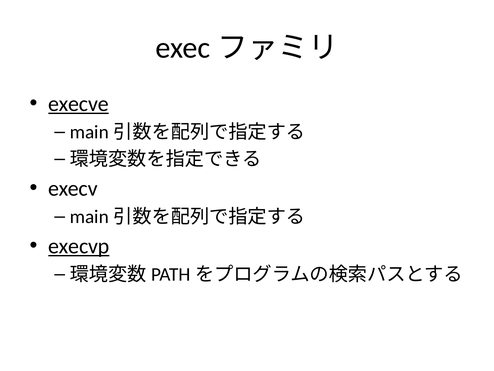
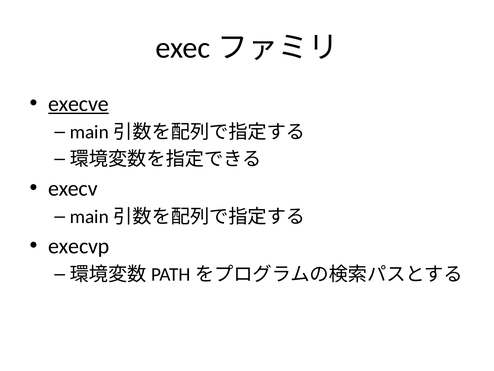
execvp underline: present -> none (79, 246)
